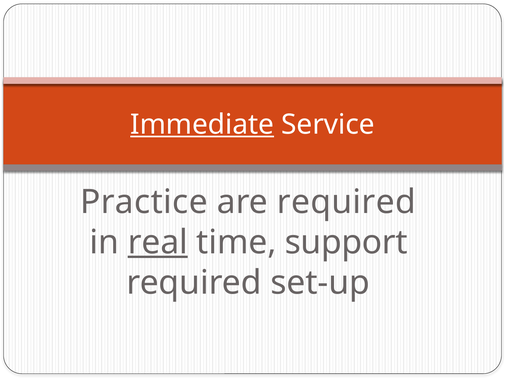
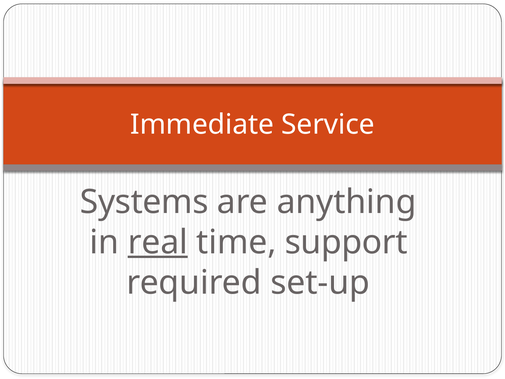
Immediate underline: present -> none (202, 124)
Practice: Practice -> Systems (144, 202)
are required: required -> anything (347, 202)
